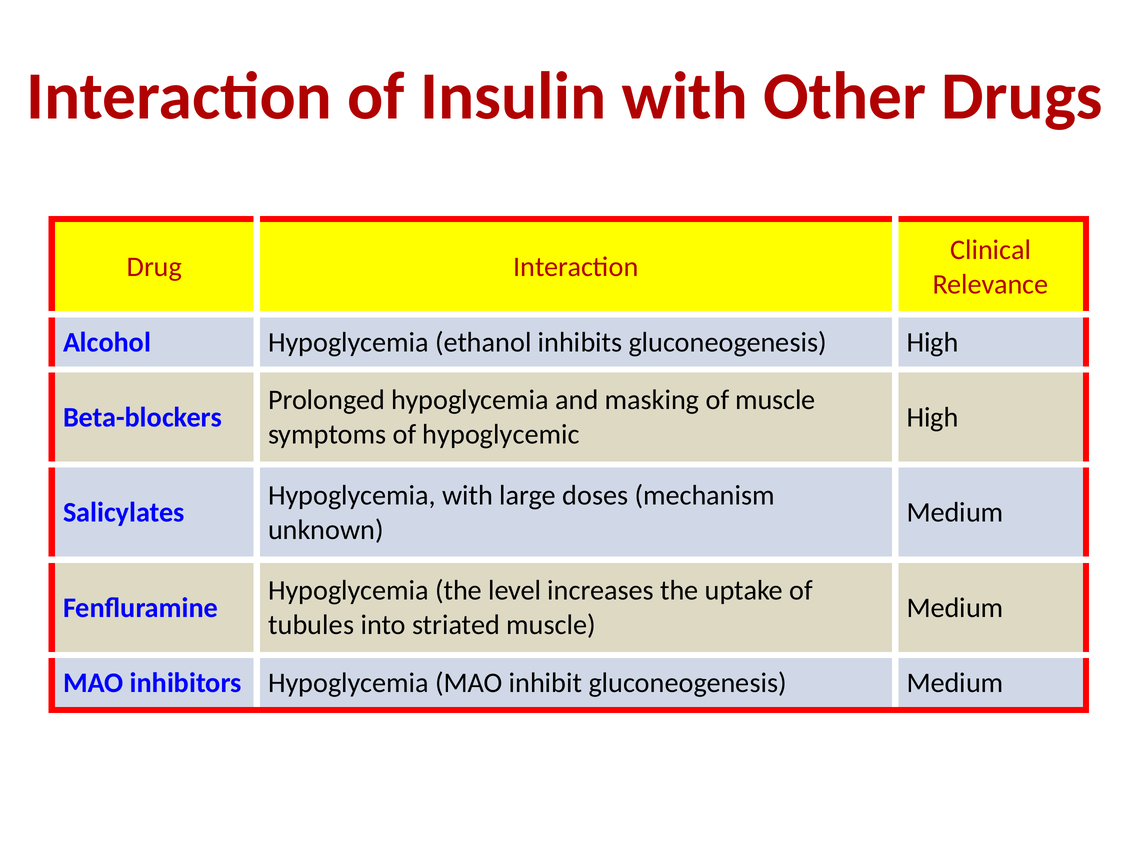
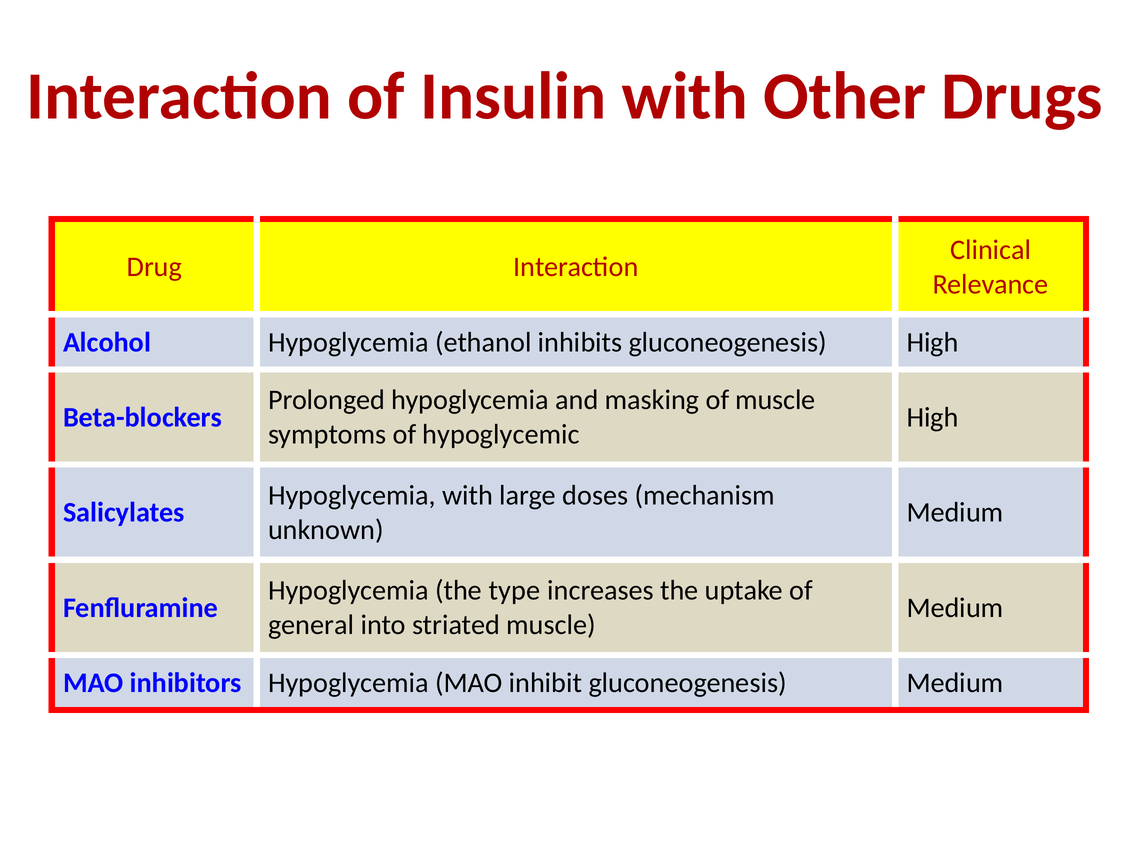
level: level -> type (515, 590)
tubules: tubules -> general (311, 625)
